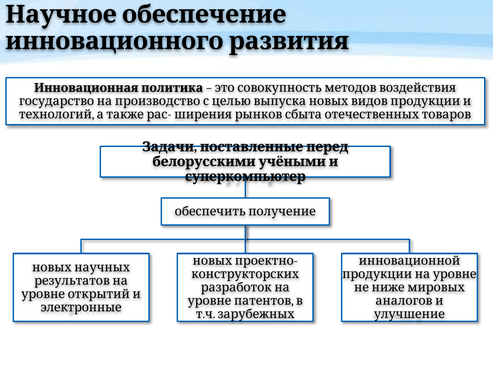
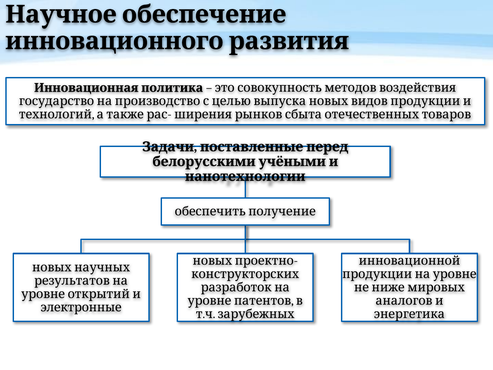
суперкомпьютер: суперкомпьютер -> нанотехнологии (245, 176)
улучшение: улучшение -> энергетика (409, 314)
